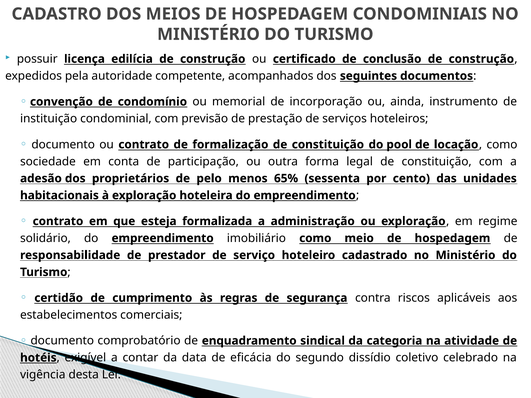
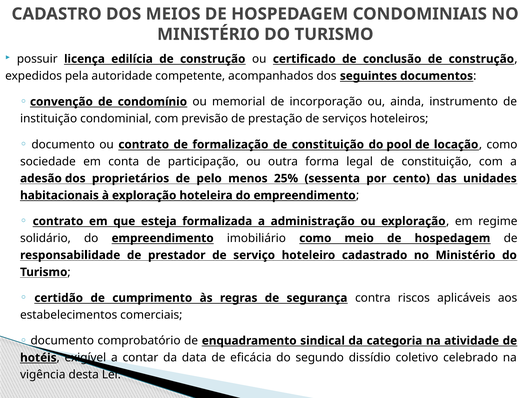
65%: 65% -> 25% (286, 179)
